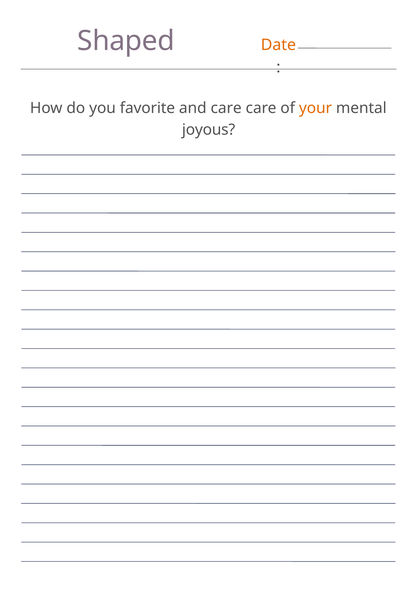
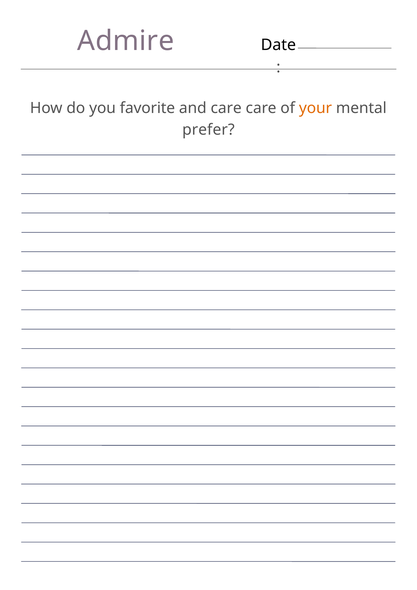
Shaped: Shaped -> Admire (126, 41)
Date colour: orange -> black (278, 45)
joyous: joyous -> prefer (208, 130)
